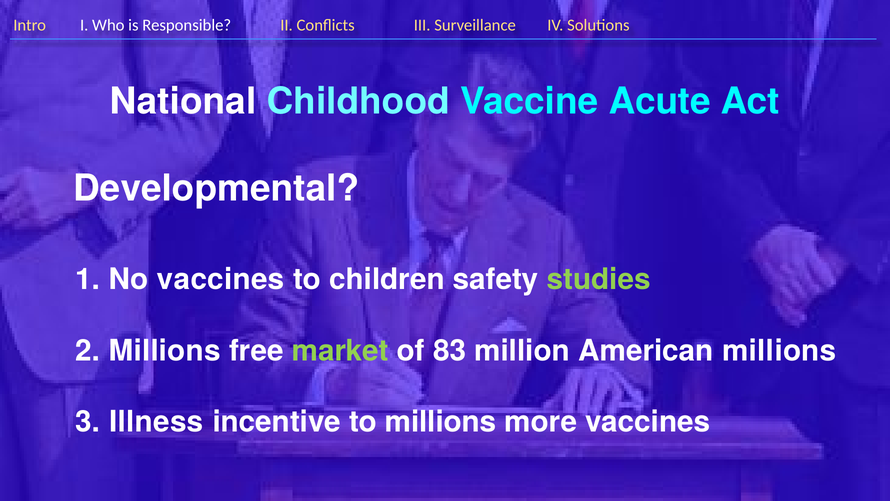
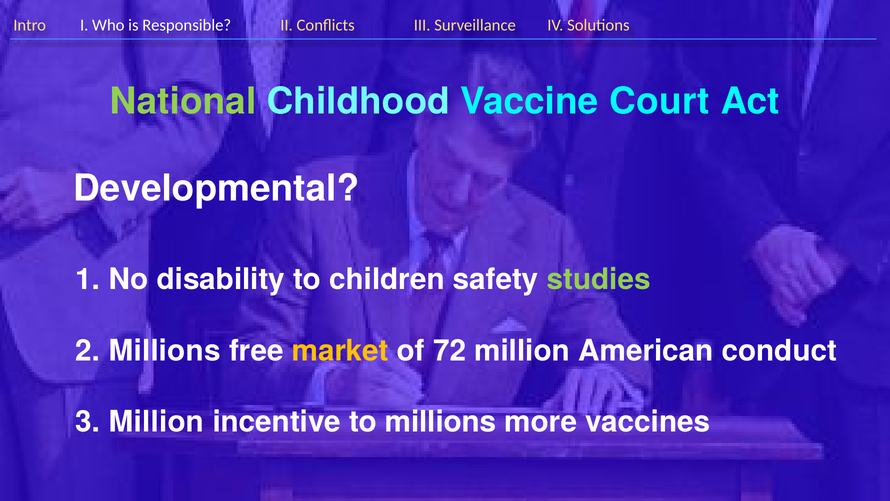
National colour: white -> light green (183, 101)
Acute: Acute -> Court (659, 101)
No vaccines: vaccines -> disability (221, 279)
market colour: light green -> yellow (340, 351)
83: 83 -> 72 (450, 351)
American millions: millions -> conduct (779, 351)
Illness: Illness -> Million (156, 422)
